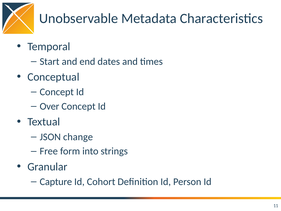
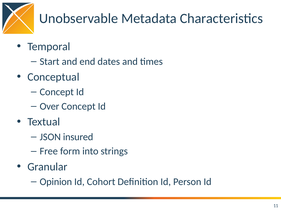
change: change -> insured (78, 137)
Capture: Capture -> Opinion (56, 182)
